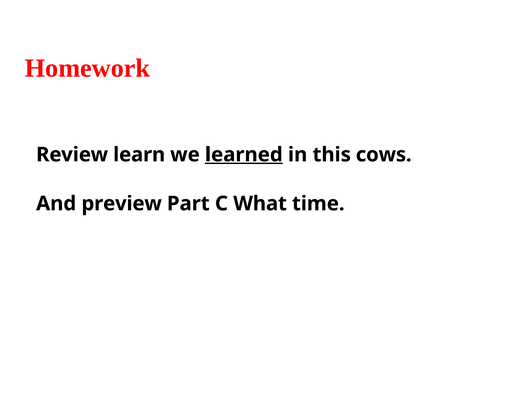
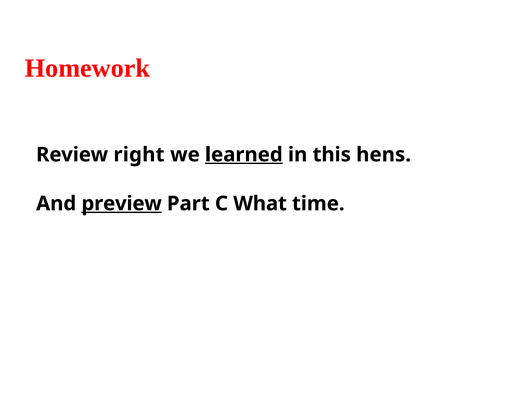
learn: learn -> right (139, 155)
cows: cows -> hens (384, 155)
preview underline: none -> present (122, 204)
